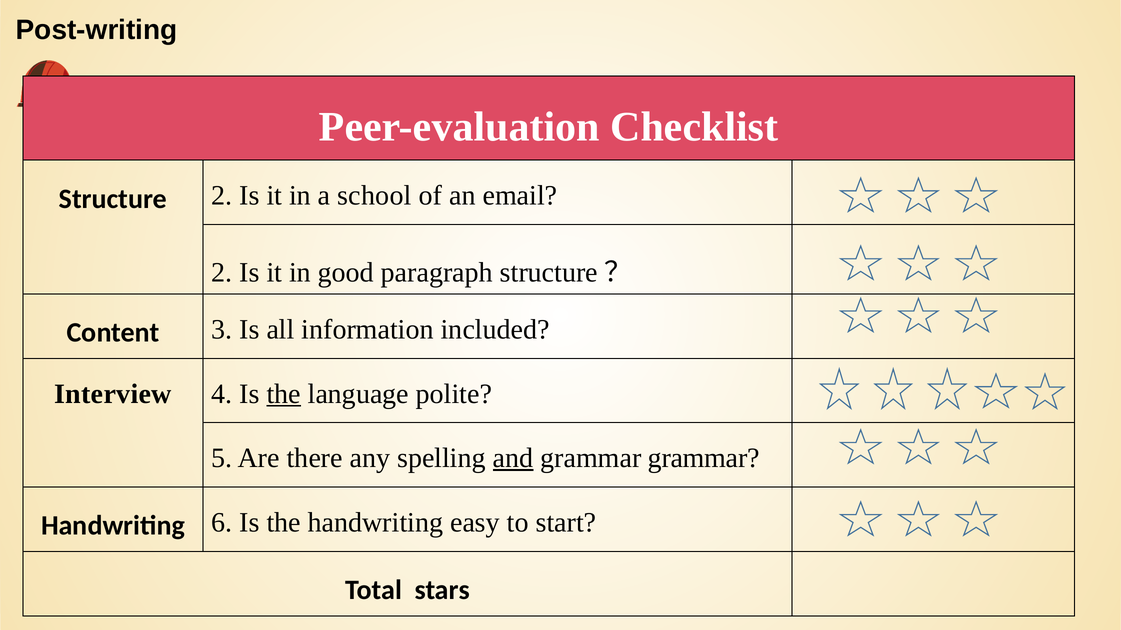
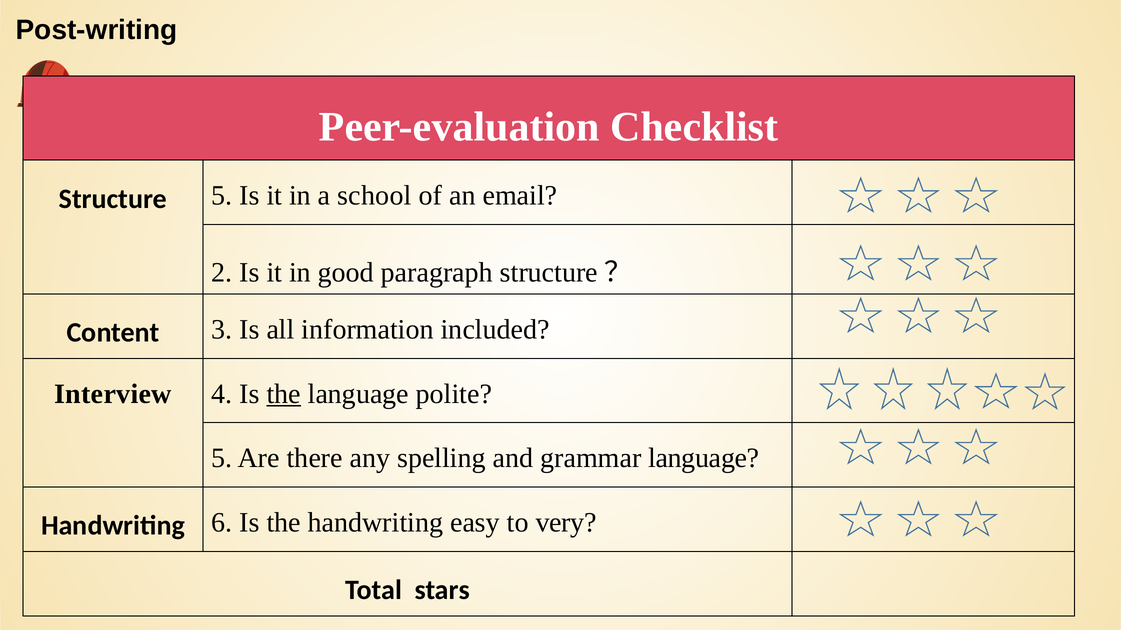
Structure 2: 2 -> 5 (222, 196)
and underline: present -> none (513, 458)
grammar grammar: grammar -> language (704, 458)
start: start -> very (566, 523)
